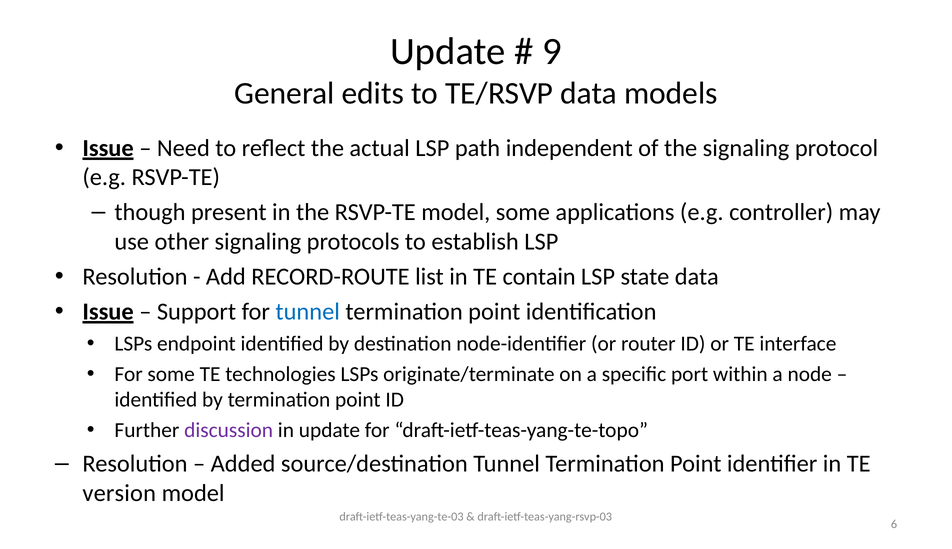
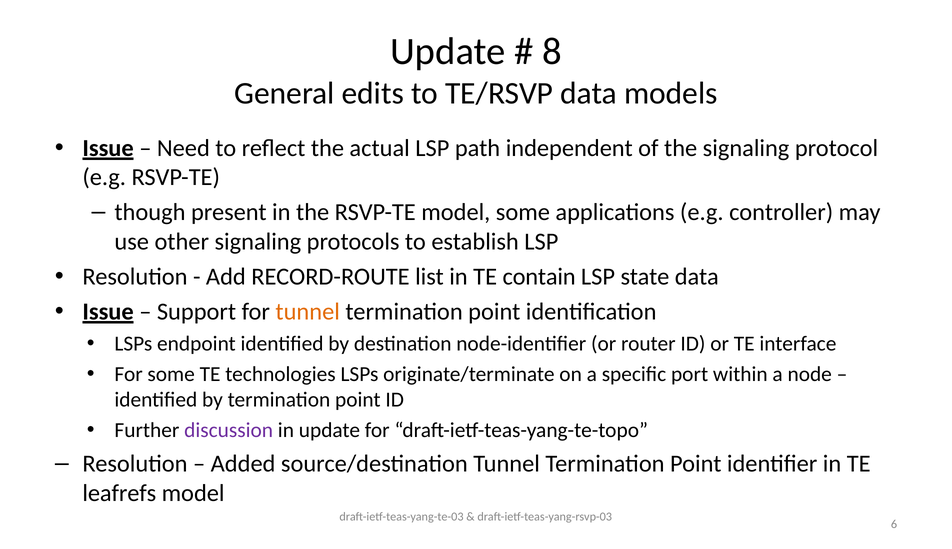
9: 9 -> 8 (552, 52)
tunnel colour: blue -> orange (308, 312)
version: version -> leafrefs (119, 494)
